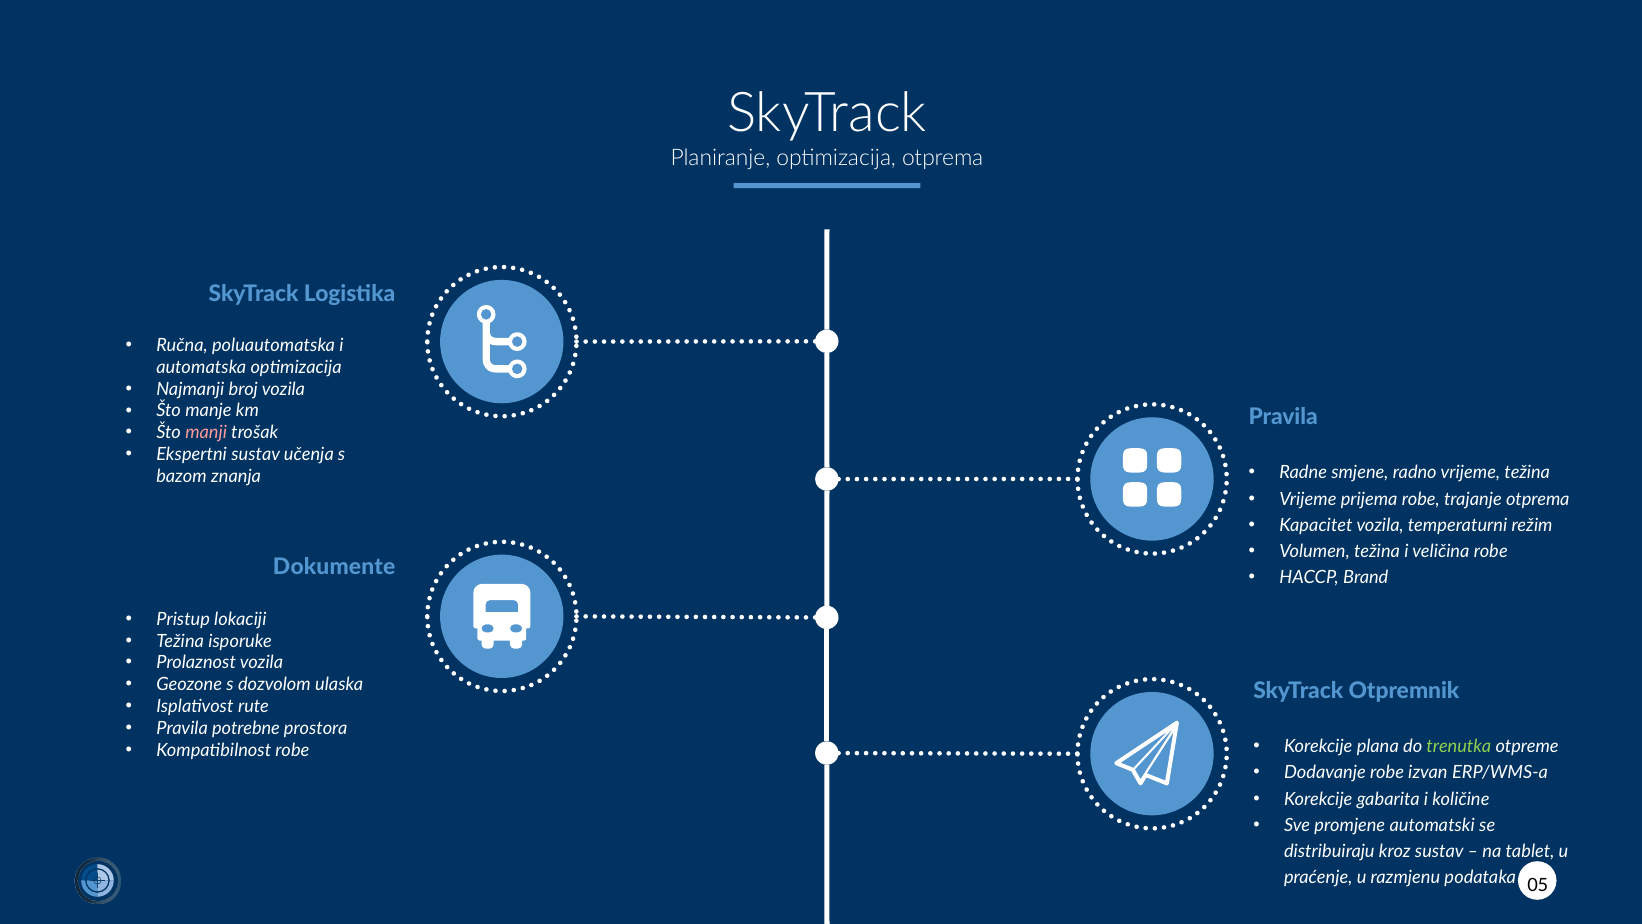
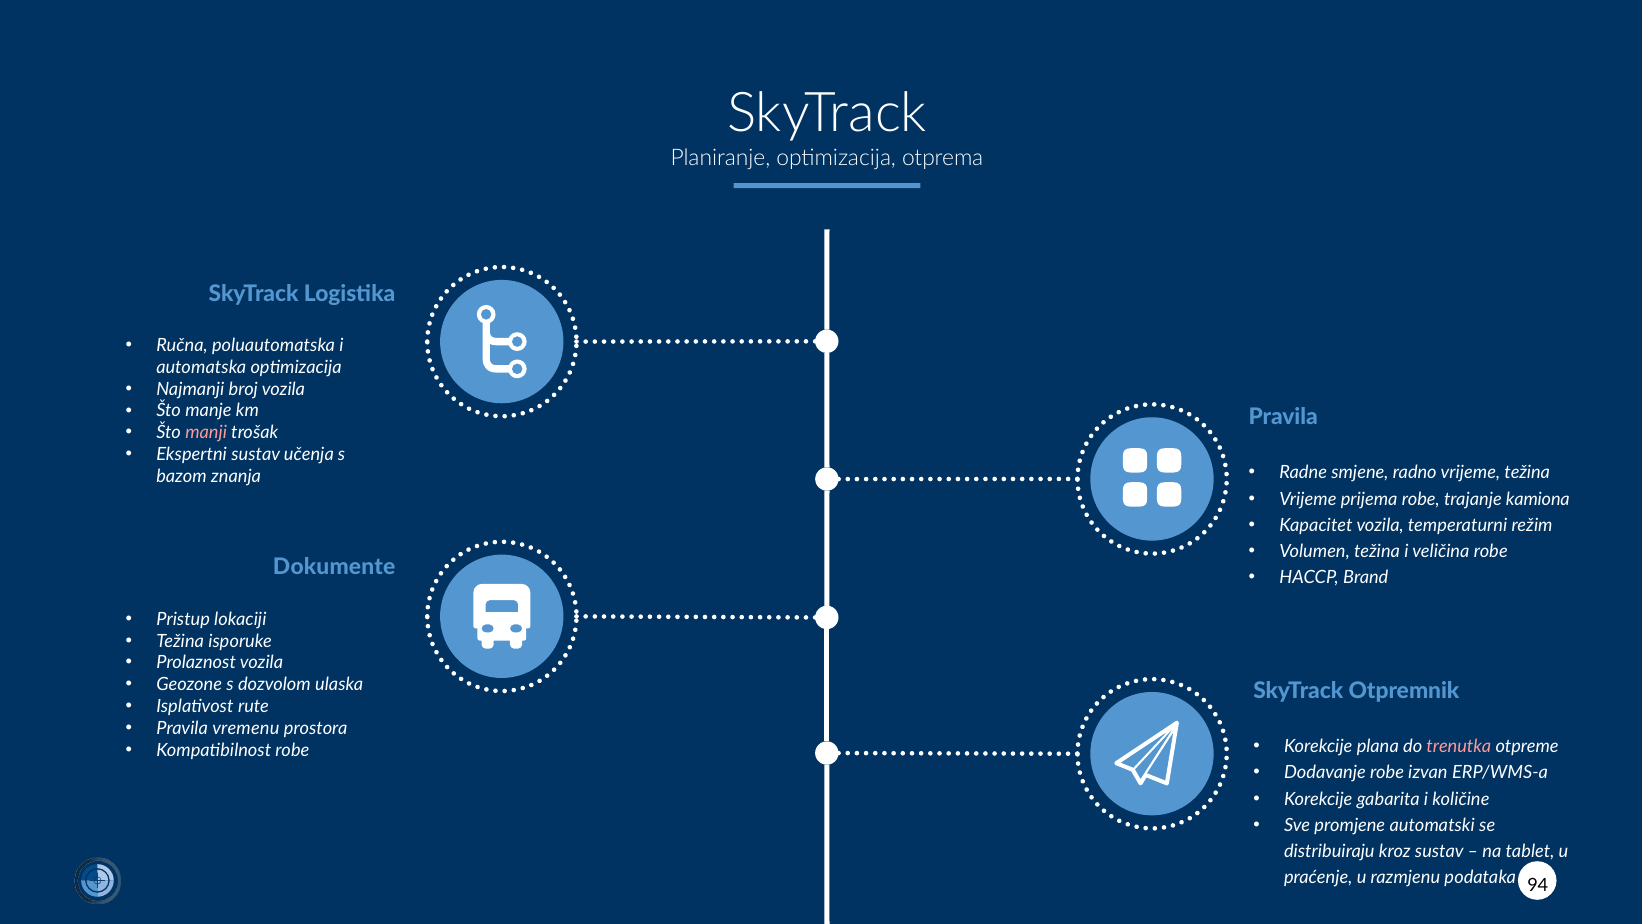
trajanje otprema: otprema -> kamiona (1538, 499)
potrebne: potrebne -> vremenu (246, 728)
trenutka colour: light green -> pink (1459, 746)
05: 05 -> 94 (1538, 885)
